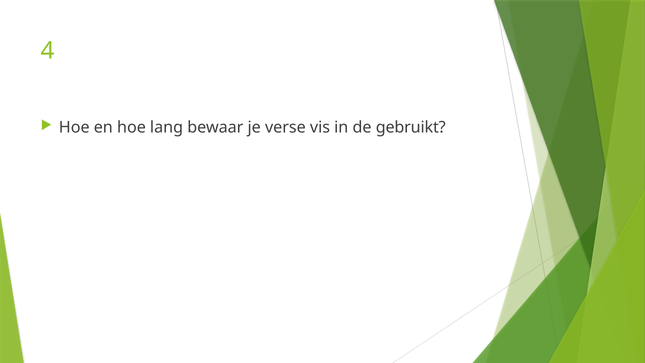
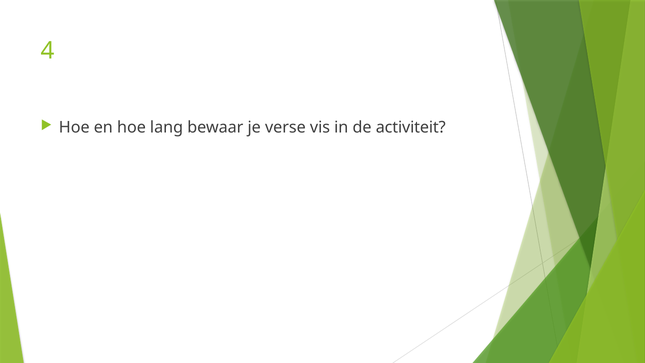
gebruikt: gebruikt -> activiteit (411, 128)
